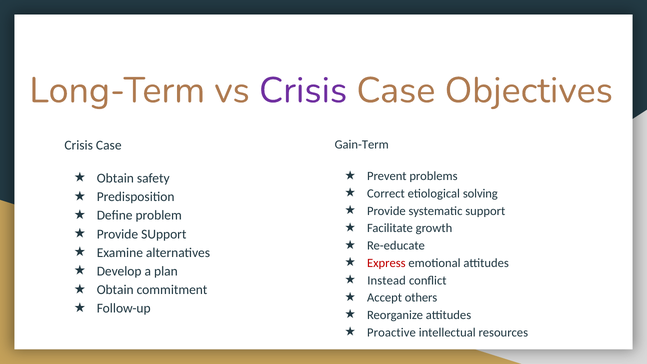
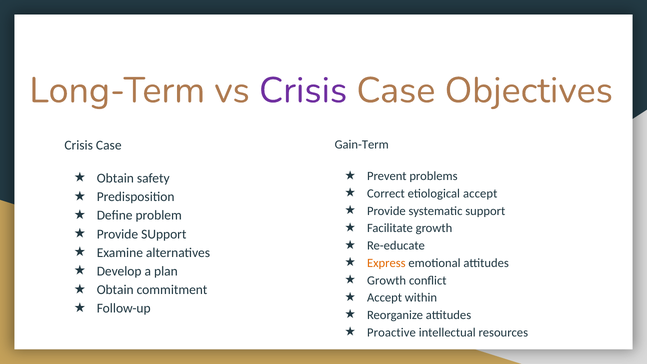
etiological solving: solving -> accept (480, 194)
Express colour: red -> orange (386, 263)
Instead: Instead -> Growth (387, 280)
others: others -> within (421, 298)
